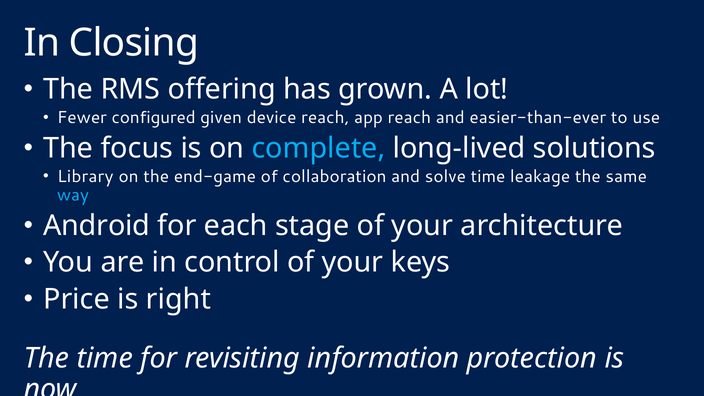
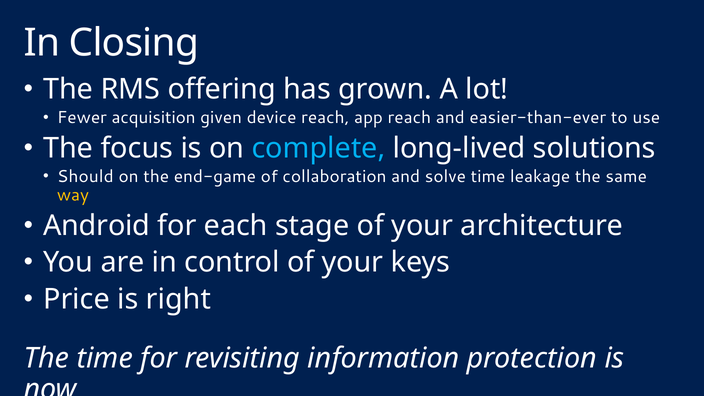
configured: configured -> acquisition (154, 118)
Library: Library -> Should (85, 176)
way colour: light blue -> yellow (73, 195)
